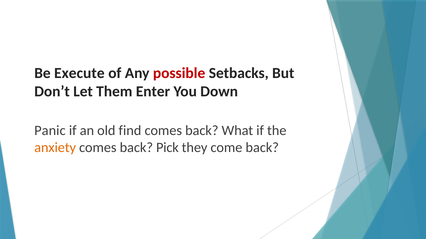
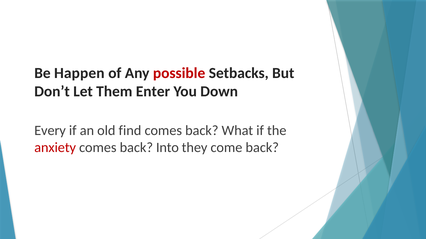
Execute: Execute -> Happen (79, 73)
Panic: Panic -> Every (50, 131)
anxiety colour: orange -> red (55, 148)
Pick: Pick -> Into (167, 148)
